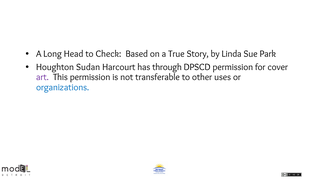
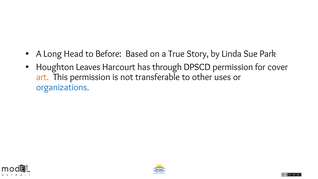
Check: Check -> Before (108, 54)
Sudan: Sudan -> Leaves (88, 67)
art colour: purple -> orange (42, 77)
